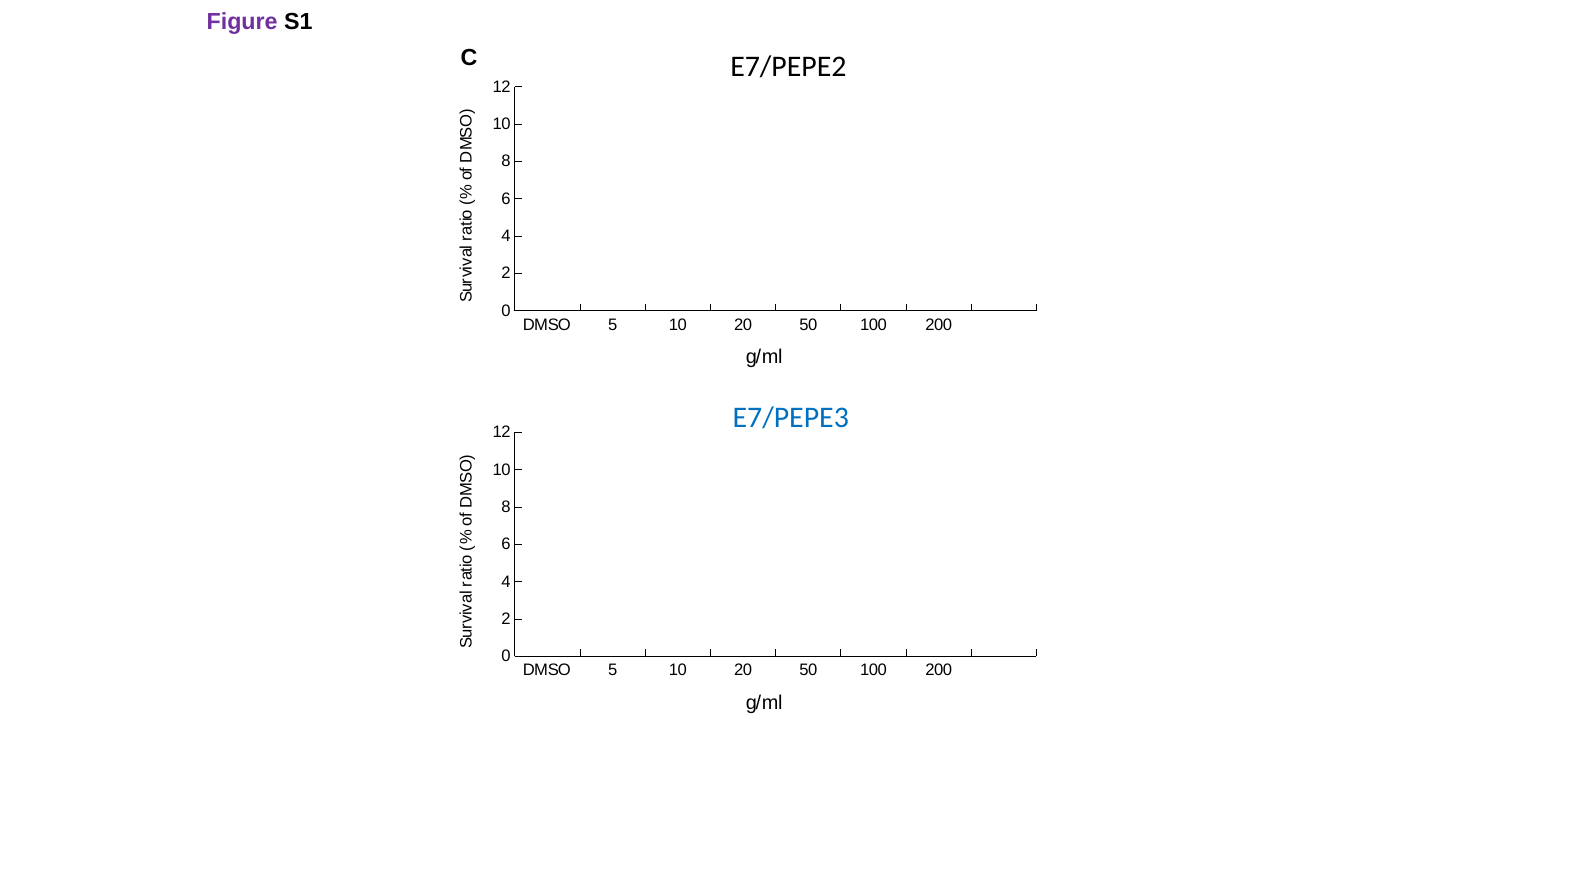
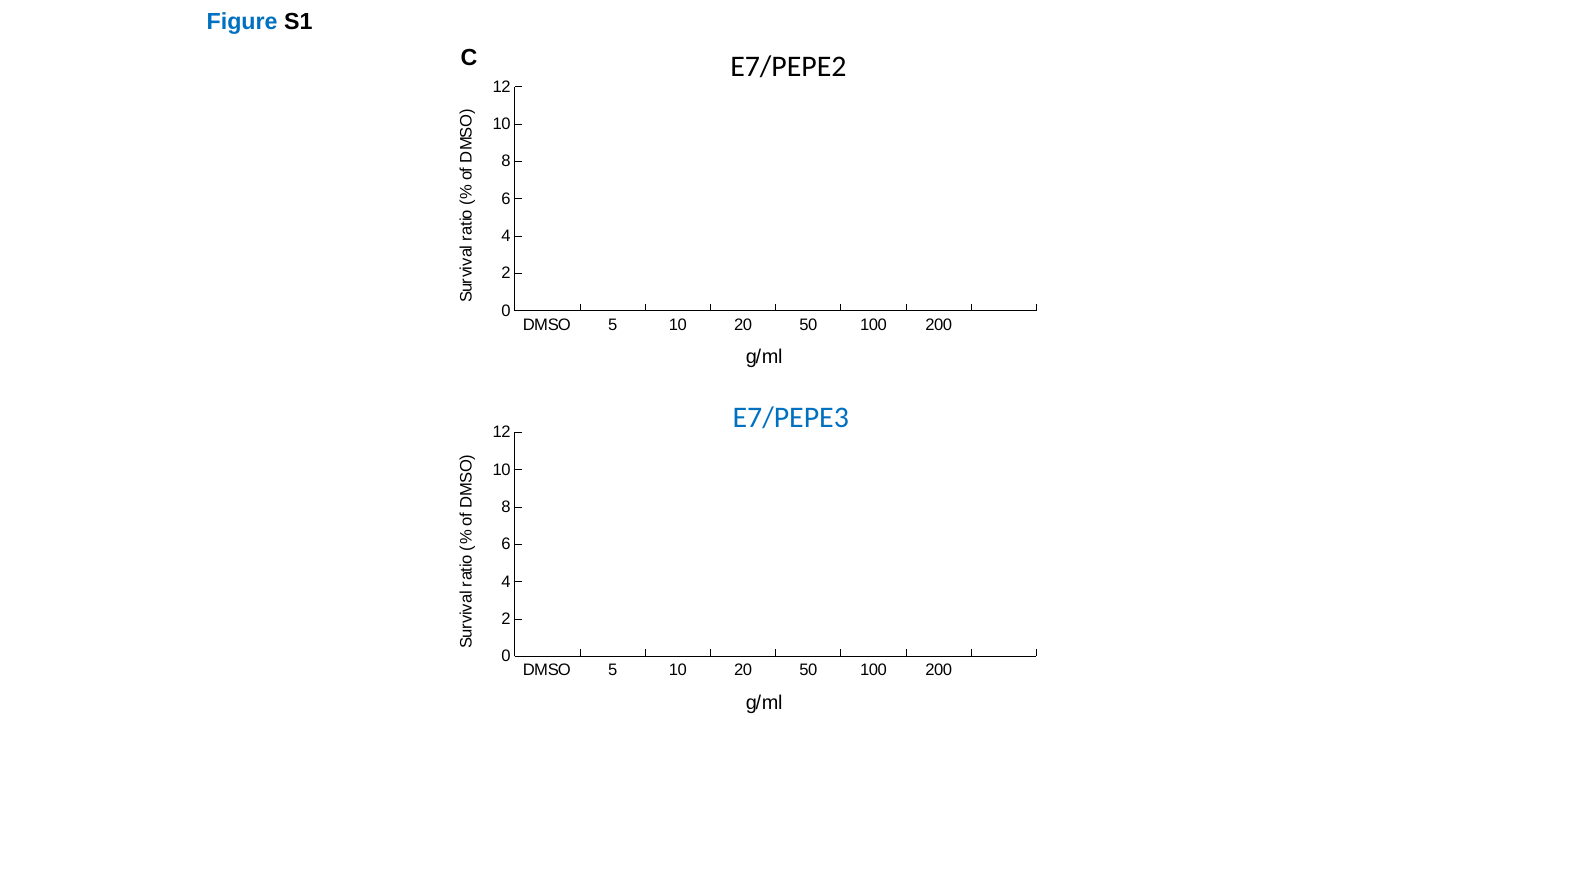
Figure colour: purple -> blue (242, 21)
